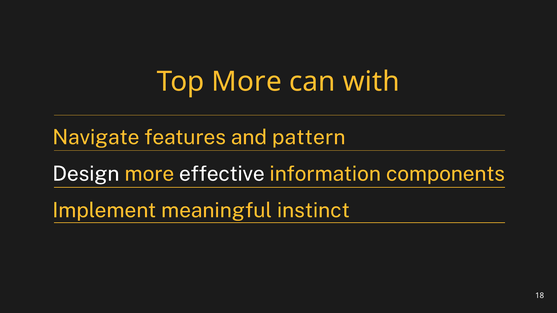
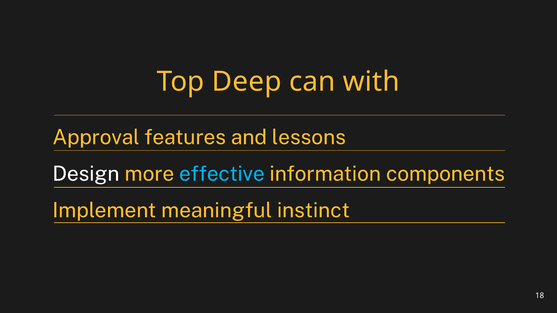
Top More: More -> Deep (247, 82)
Navigate: Navigate -> Approval (96, 137)
pattern: pattern -> lessons (309, 137)
effective colour: white -> light blue (222, 174)
